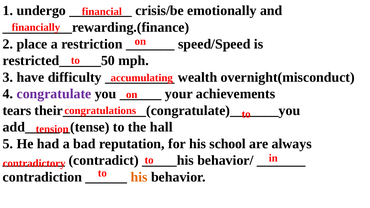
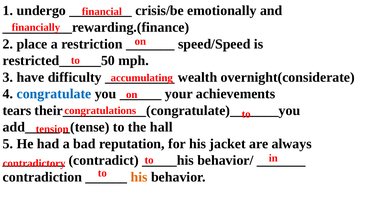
overnight(misconduct: overnight(misconduct -> overnight(considerate (288, 77)
congratulate colour: purple -> blue (54, 94)
school: school -> jacket (228, 144)
